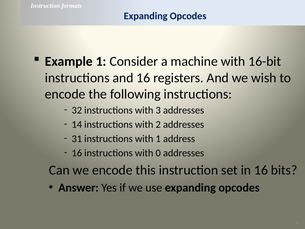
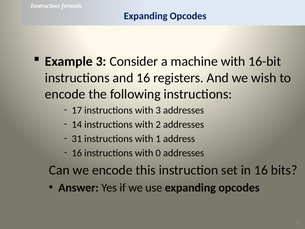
Example 1: 1 -> 3 (101, 61)
32: 32 -> 17 (77, 110)
